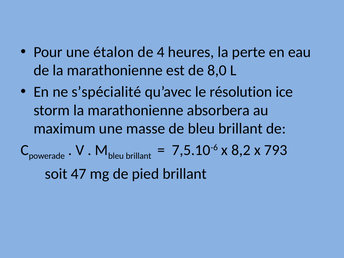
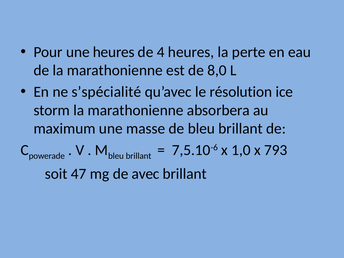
une étalon: étalon -> heures (114, 52)
8,2: 8,2 -> 1,0 (241, 150)
pied: pied -> avec (146, 174)
